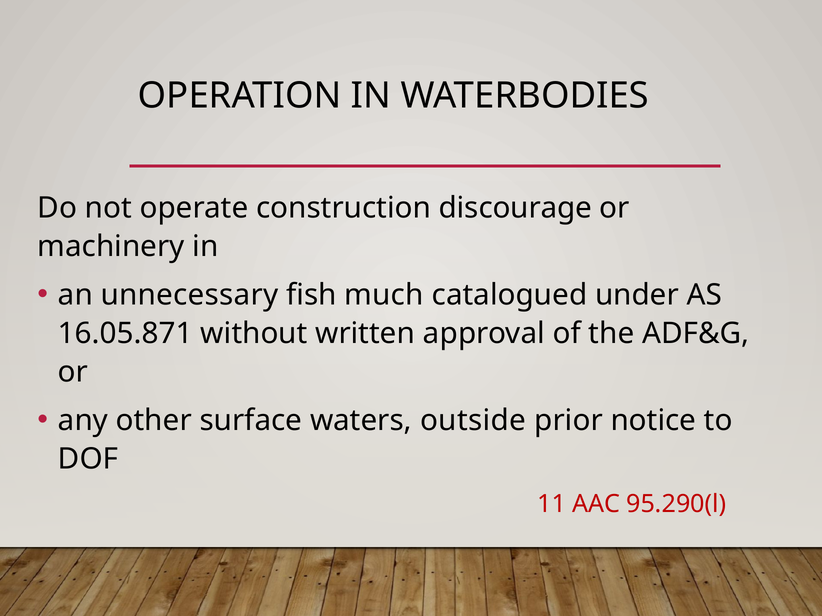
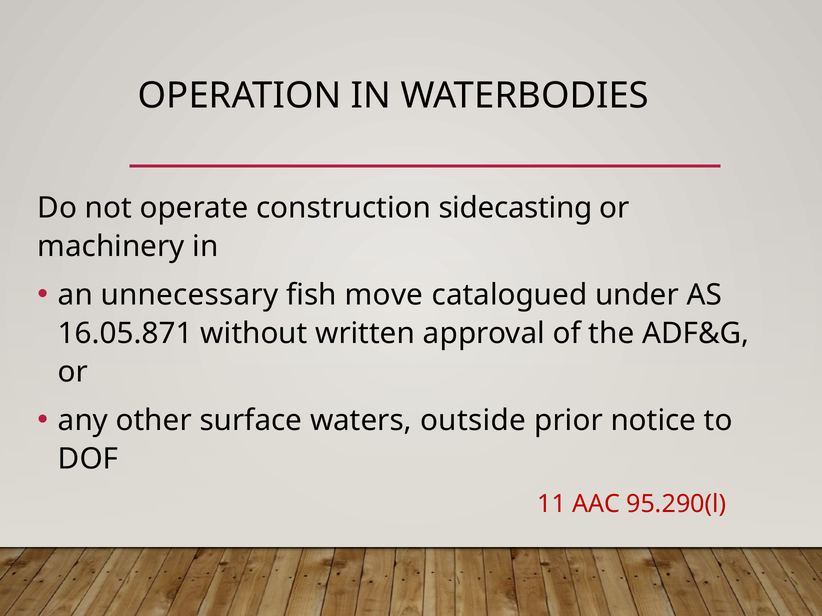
discourage: discourage -> sidecasting (516, 208)
much: much -> move (384, 295)
